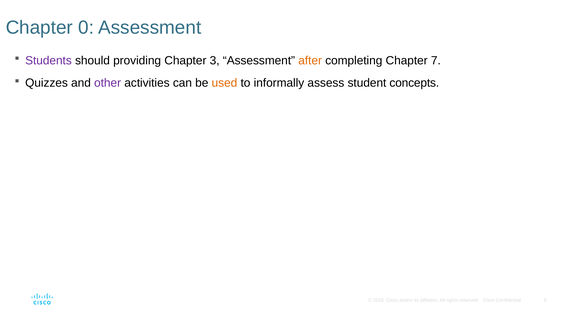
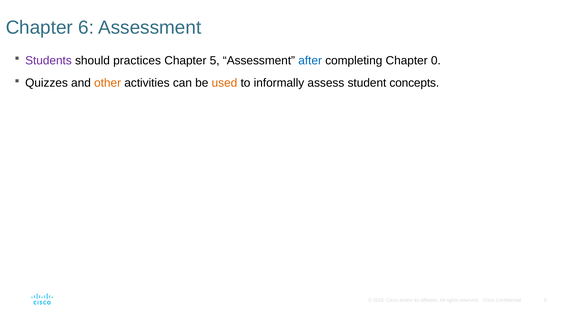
0: 0 -> 6 (86, 27)
providing: providing -> practices (137, 60)
Chapter 3: 3 -> 5 (215, 60)
after colour: orange -> blue (310, 60)
7: 7 -> 0 (436, 60)
other colour: purple -> orange (108, 83)
